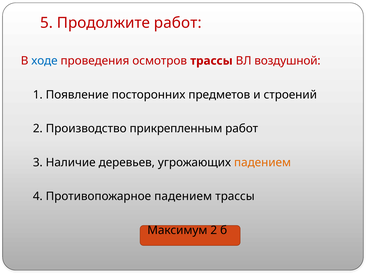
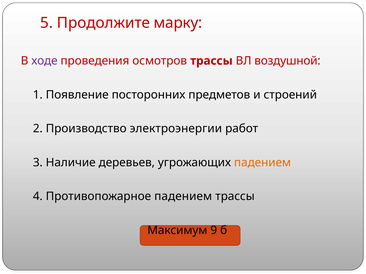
Продолжите работ: работ -> марку (178, 23)
ходе colour: blue -> purple (44, 61)
прикрепленным: прикрепленным -> электроэнергии (176, 129)
Максимум 2: 2 -> 9 (214, 231)
